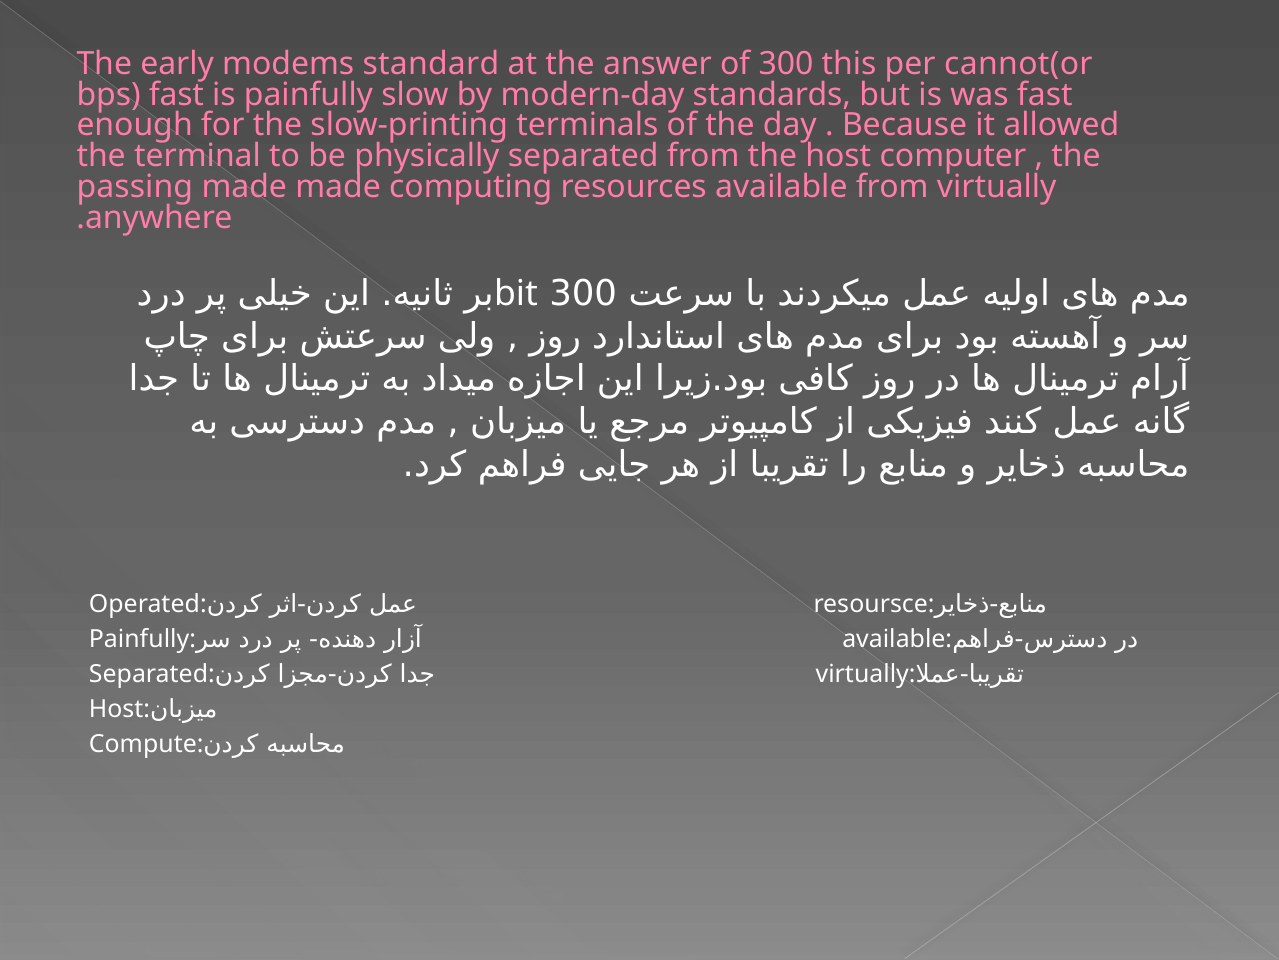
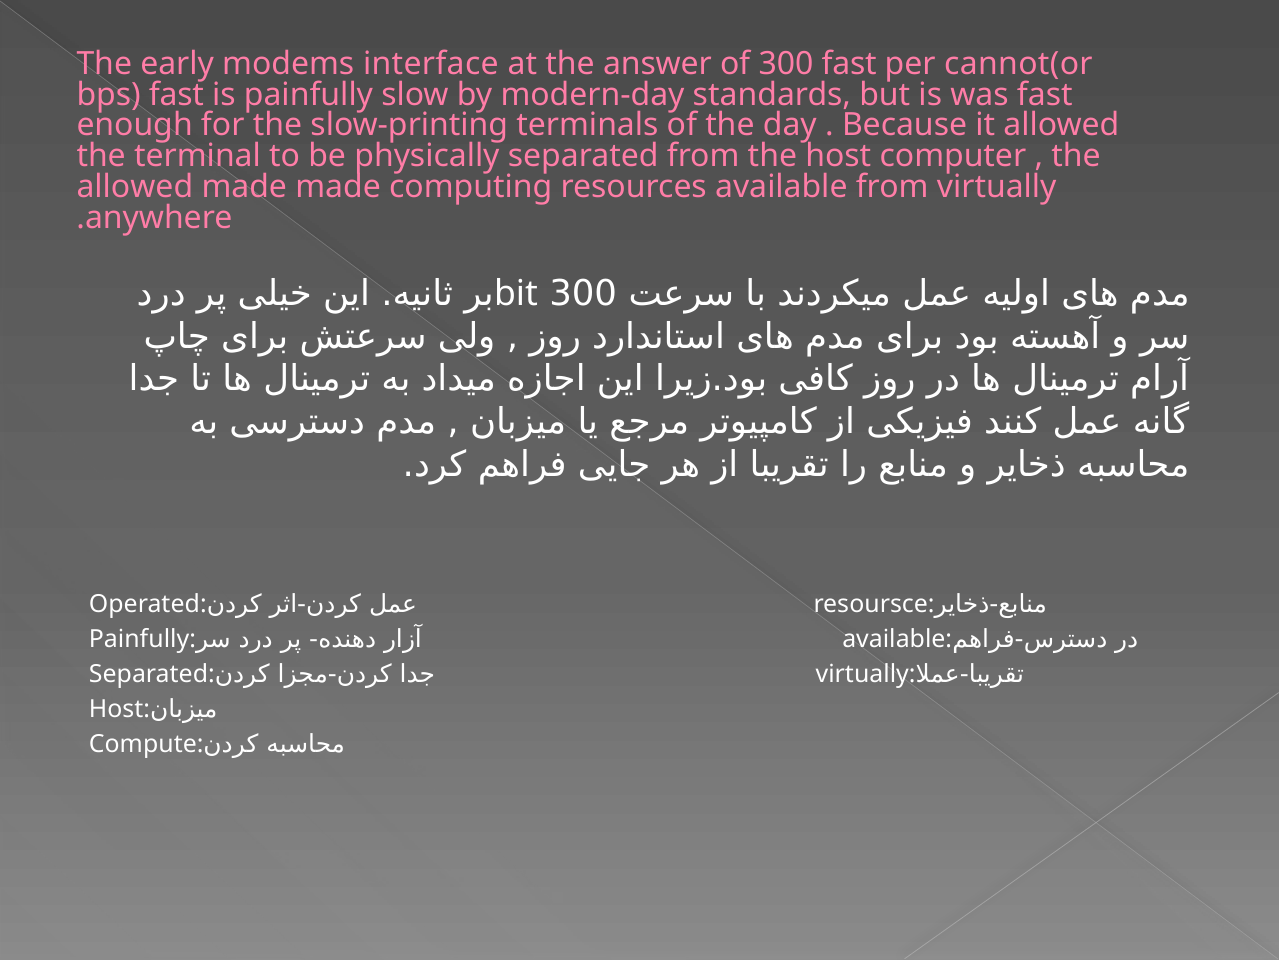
standard: standard -> interface (431, 64)
300 this: this -> fast (849, 64)
passing: passing -> allowed (135, 187)
